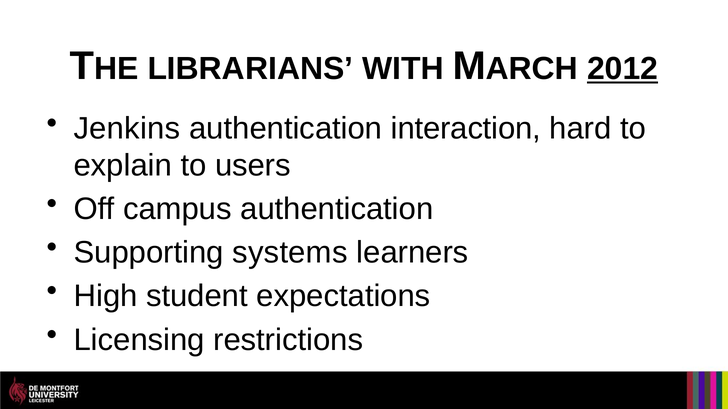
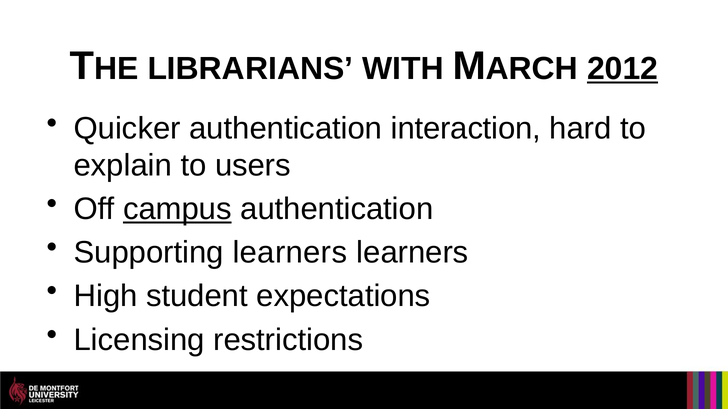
Jenkins: Jenkins -> Quicker (127, 128)
campus underline: none -> present (177, 209)
Supporting systems: systems -> learners (290, 253)
